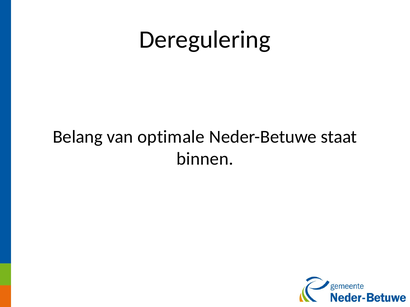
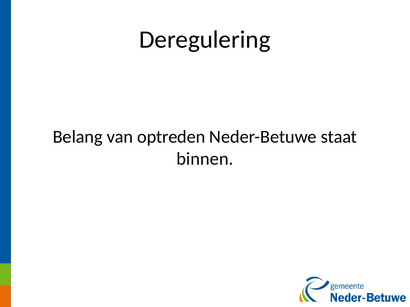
optimale: optimale -> optreden (171, 137)
